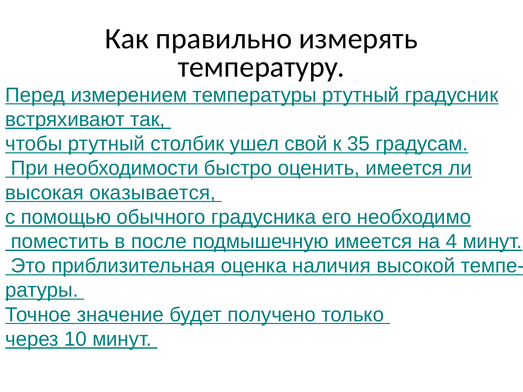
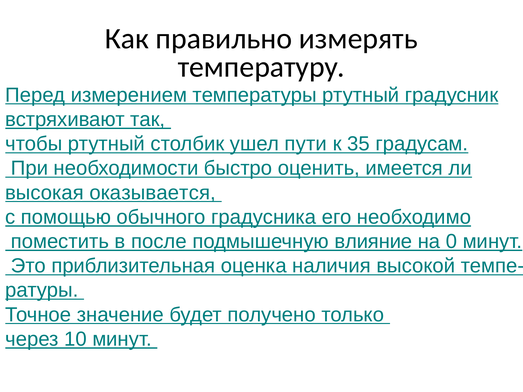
свой: свой -> пути (306, 144)
подмышечную имеется: имеется -> влияние (373, 242)
4: 4 -> 0 (451, 242)
